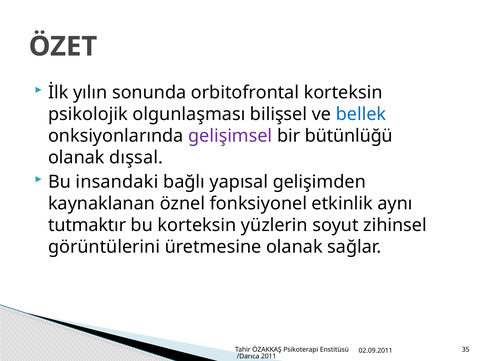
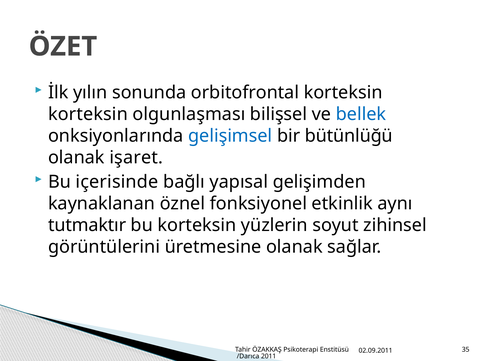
psikolojik: psikolojik -> korteksin (88, 114)
gelişimsel colour: purple -> blue (230, 136)
dışsal: dışsal -> işaret (136, 157)
insandaki: insandaki -> içerisinde (117, 182)
